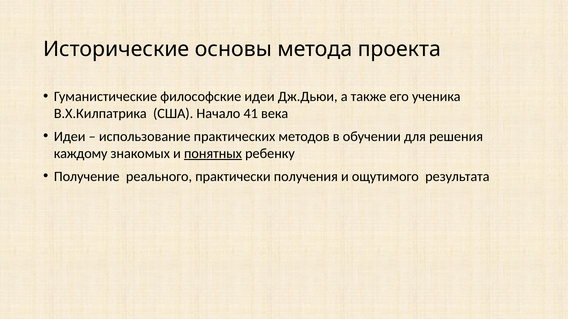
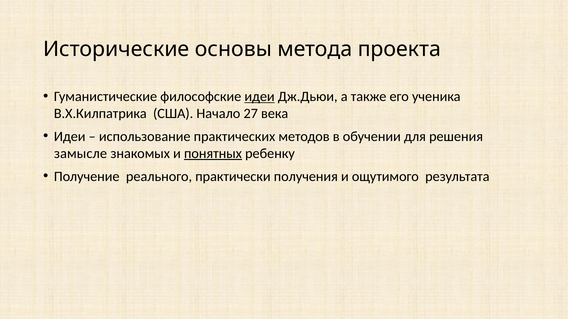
идеи underline: none -> present (260, 97)
41: 41 -> 27 (251, 114)
каждому: каждому -> замысле (80, 154)
